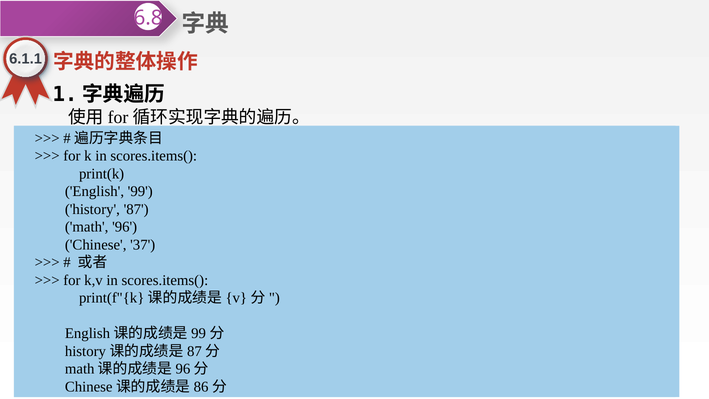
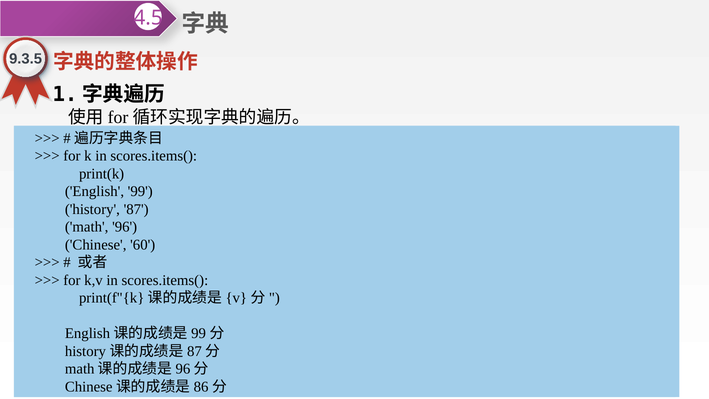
6.8: 6.8 -> 4.5 (148, 18)
6.1.1: 6.1.1 -> 9.3.5 (26, 59)
37: 37 -> 60 (143, 245)
